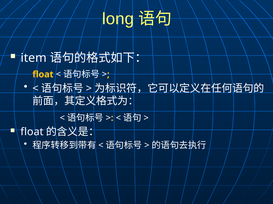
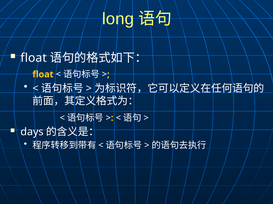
item: item -> float (34, 58)
float: float -> days (32, 132)
